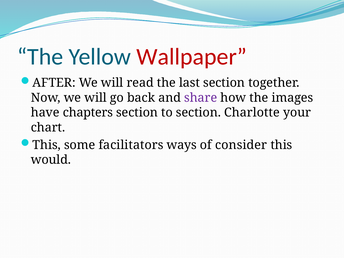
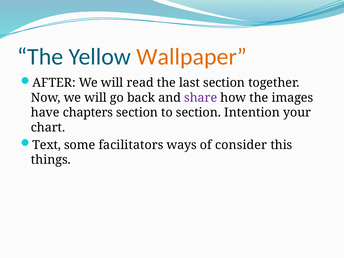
Wallpaper colour: red -> orange (192, 57)
Charlotte: Charlotte -> Intention (252, 113)
This: This -> Text (47, 145)
would: would -> things (51, 160)
